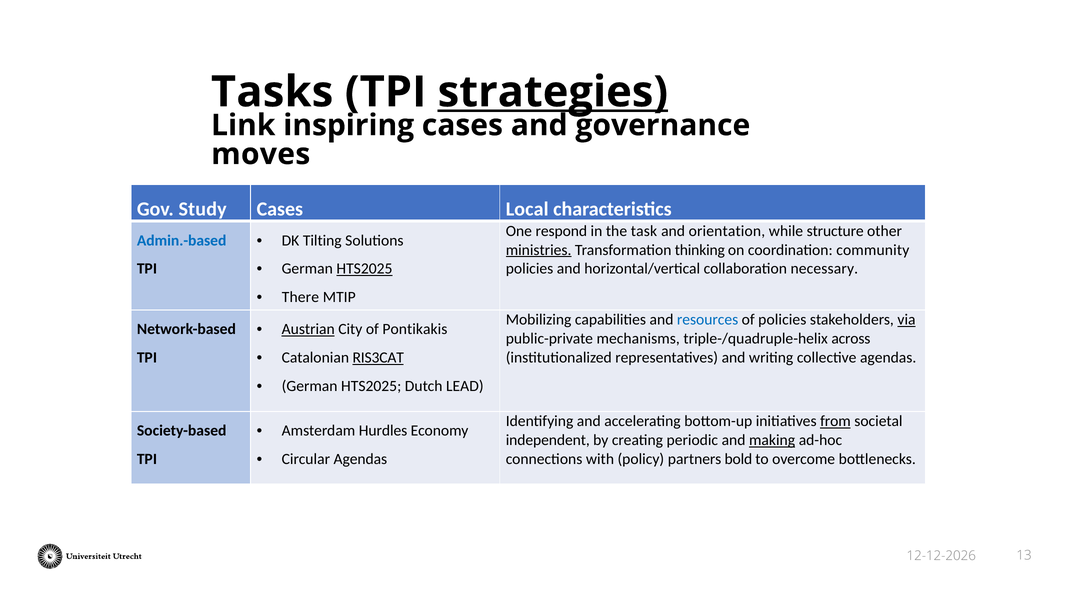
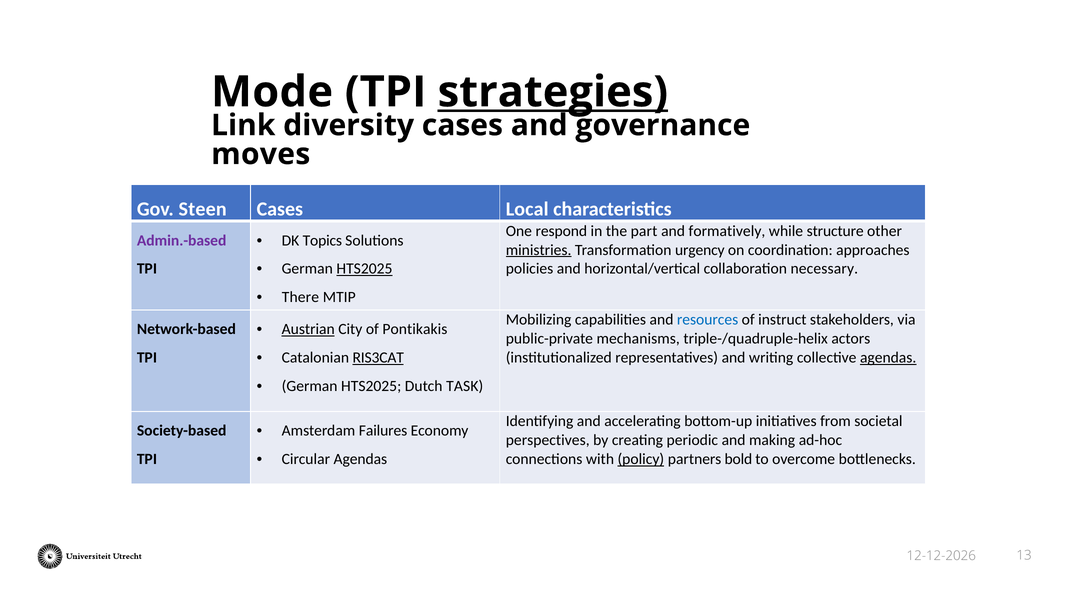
Tasks: Tasks -> Mode (272, 92)
inspiring: inspiring -> diversity (349, 125)
Study: Study -> Steen (203, 209)
task: task -> part (644, 231)
orientation: orientation -> formatively (727, 231)
Tilting: Tilting -> Topics (322, 240)
Admin.-based colour: blue -> purple (182, 240)
thinking: thinking -> urgency (700, 250)
community: community -> approaches (873, 250)
of policies: policies -> instruct (782, 320)
via underline: present -> none (907, 320)
across: across -> actors (851, 338)
agendas underline: none -> present (888, 357)
LEAD: LEAD -> TASK (465, 386)
from underline: present -> none (835, 421)
Hurdles: Hurdles -> Failures (383, 430)
independent: independent -> perspectives (548, 440)
making underline: present -> none (772, 440)
policy underline: none -> present (641, 459)
